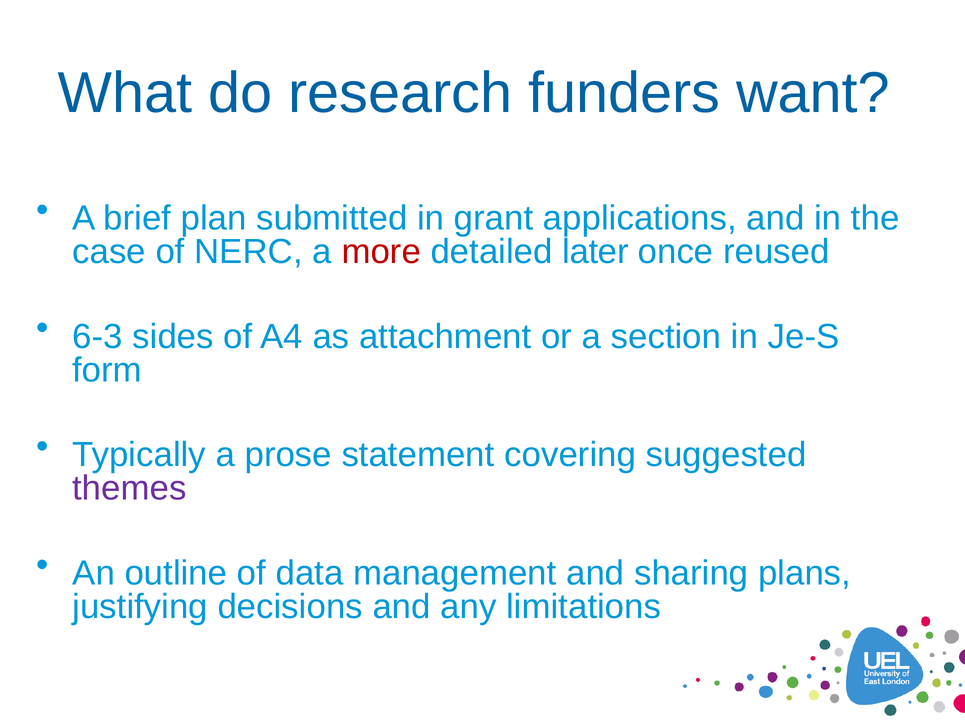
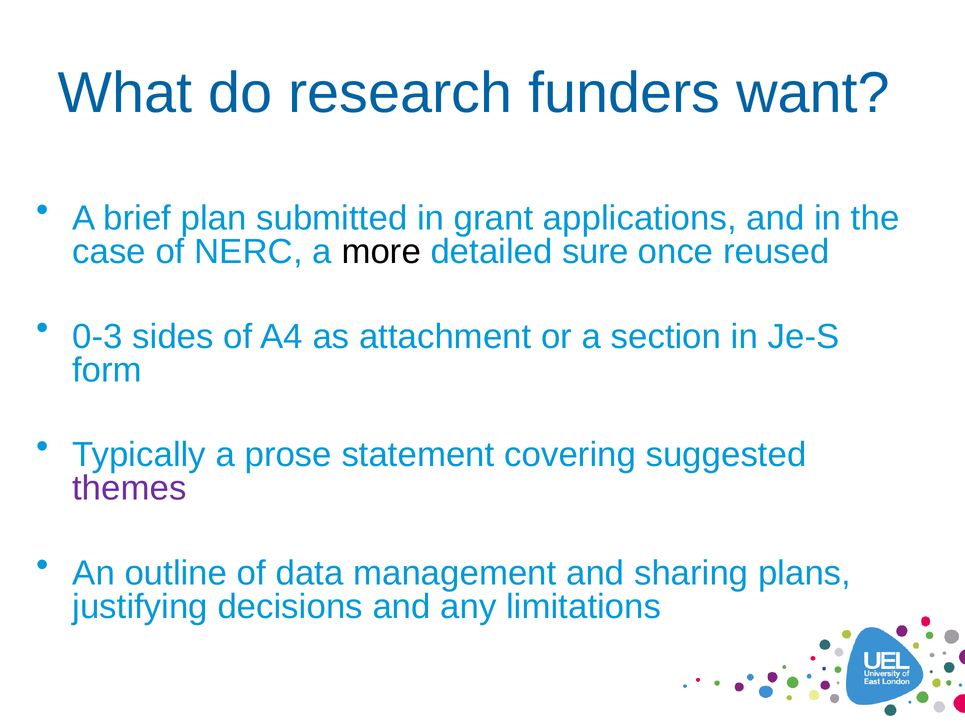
more colour: red -> black (381, 252)
later: later -> sure (595, 252)
6-3: 6-3 -> 0-3 (97, 337)
